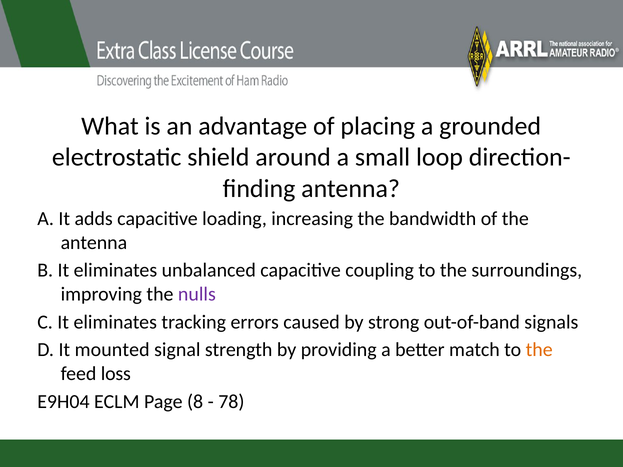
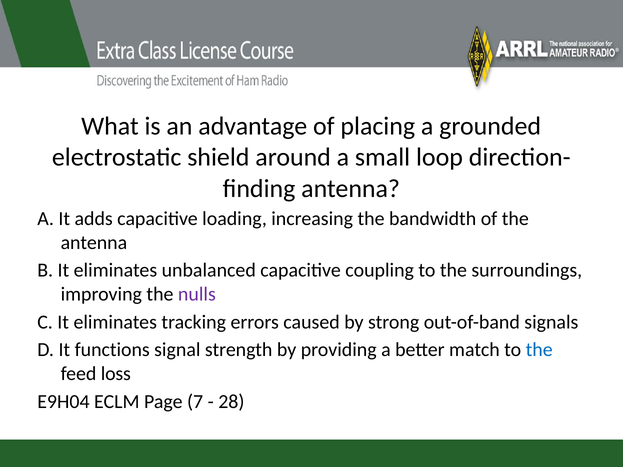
mounted: mounted -> functions (112, 350)
the colour: orange -> blue (539, 350)
8: 8 -> 7 (195, 402)
78: 78 -> 28 (231, 402)
